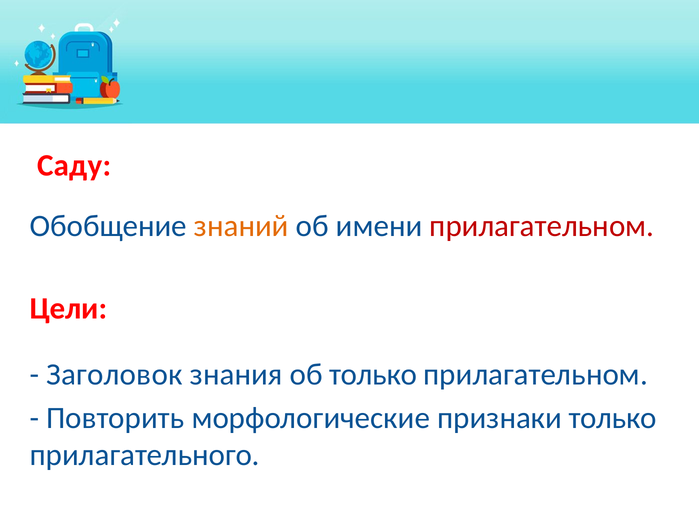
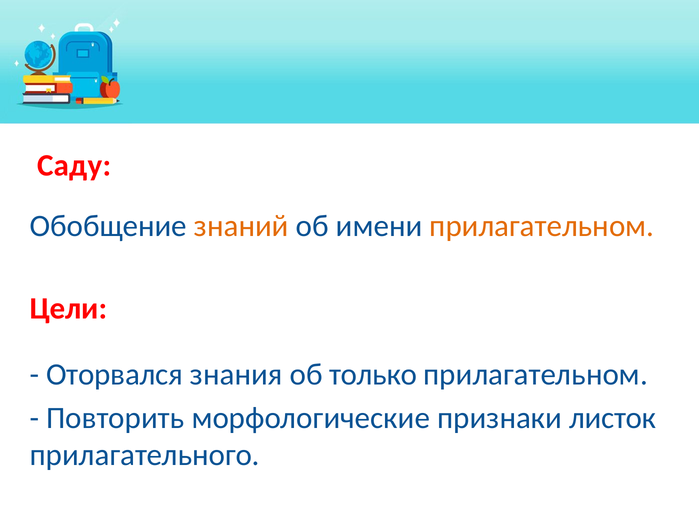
прилагательном colour: red -> orange (542, 226)
Заголовок: Заголовок -> Оторвался (115, 374)
признаки только: только -> листок (613, 418)
